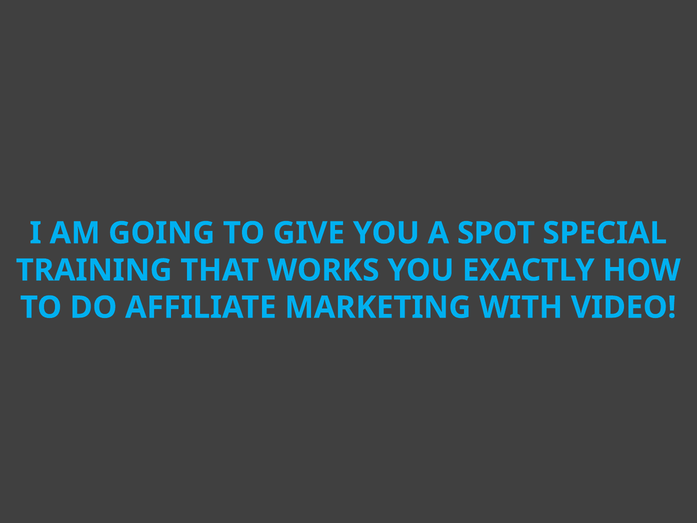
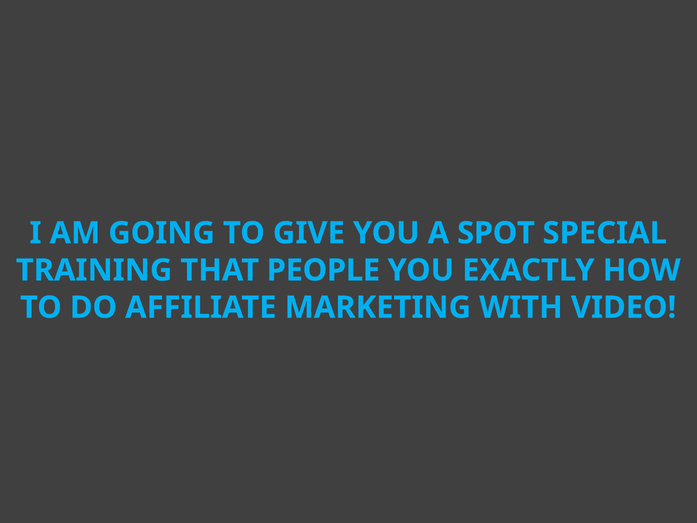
WORKS: WORKS -> PEOPLE (323, 270)
